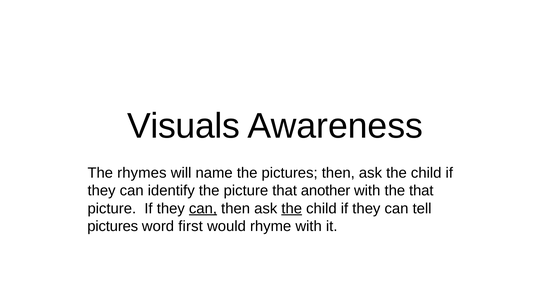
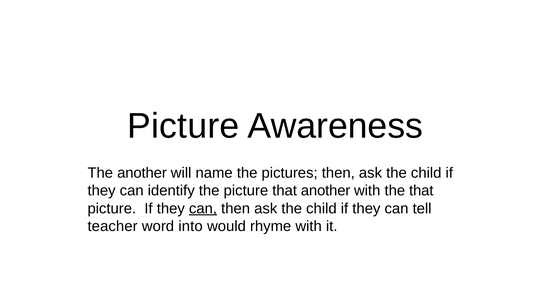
Visuals: Visuals -> Picture (183, 126)
The rhymes: rhymes -> another (142, 172)
the underline: present -> none (292, 208)
pictures: pictures -> teacher (113, 226)
first: first -> into (191, 226)
